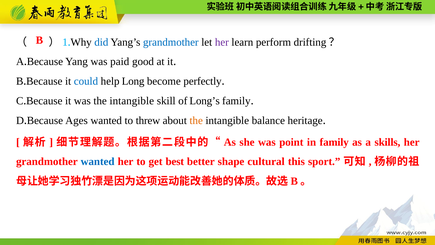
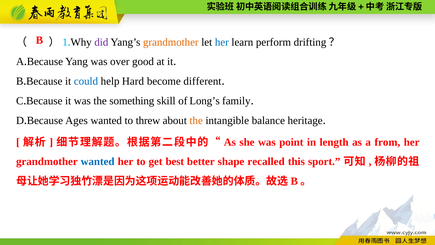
did colour: blue -> purple (101, 42)
grandmother colour: blue -> orange (171, 42)
her colour: purple -> blue (222, 42)
paid: paid -> over (120, 62)
Long: Long -> Hard (133, 81)
perfectly: perfectly -> different (202, 81)
was the intangible: intangible -> something (132, 101)
in family: family -> length (334, 142)
skills: skills -> from (387, 142)
cultural: cultural -> recalled (266, 162)
